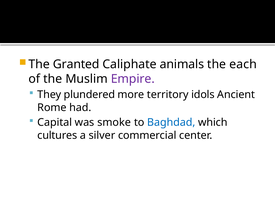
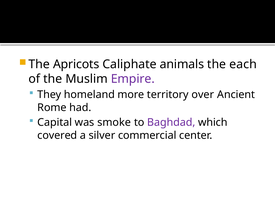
Granted: Granted -> Apricots (76, 64)
plundered: plundered -> homeland (89, 95)
idols: idols -> over (203, 95)
Baghdad colour: blue -> purple (171, 123)
cultures: cultures -> covered (57, 135)
